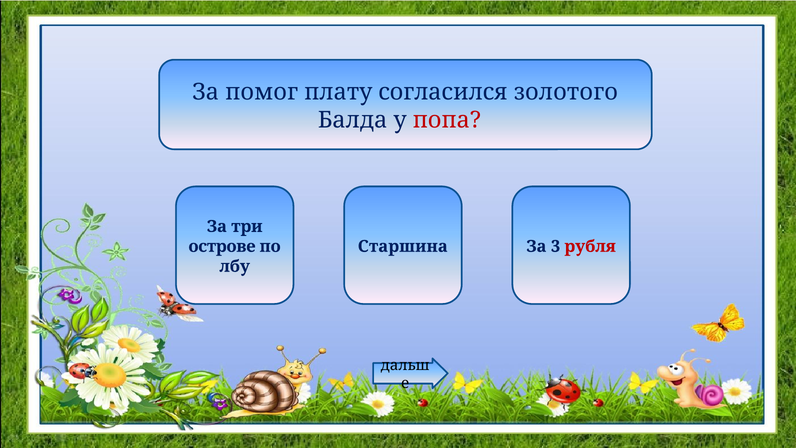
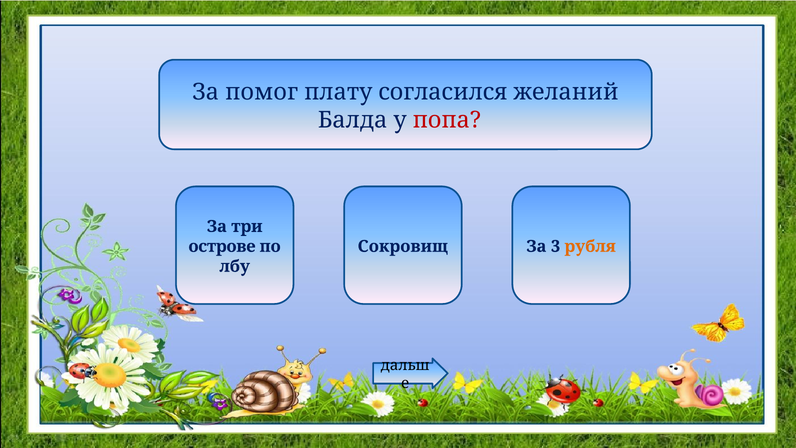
золотого: золотого -> желаний (566, 92)
Старшина: Старшина -> Сокровищ (403, 246)
рубля colour: red -> orange (590, 246)
